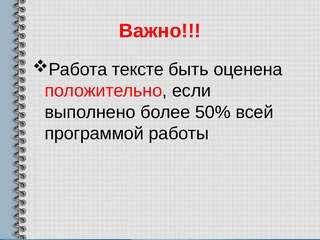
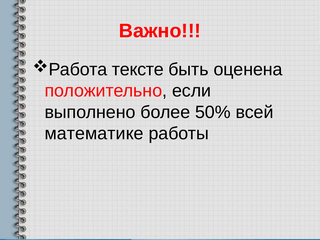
программой: программой -> математике (94, 133)
